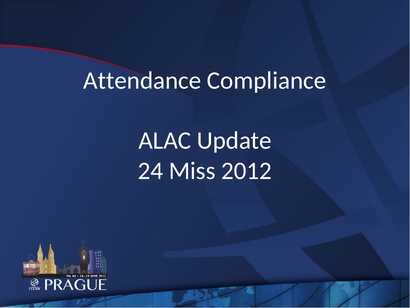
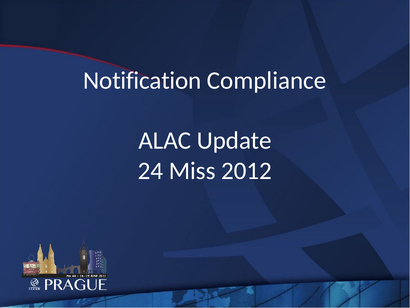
Attendance: Attendance -> Notification (142, 80)
